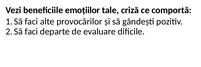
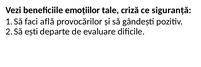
comportă: comportă -> siguranță (172, 10)
alte: alte -> află (47, 21)
faci: faci -> ești (31, 32)
